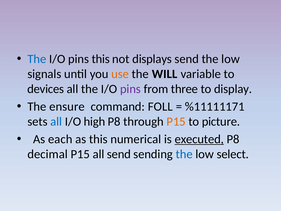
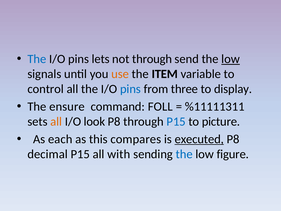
pins this: this -> lets (101, 59)
not displays: displays -> through (152, 59)
low underline: none -> present (231, 59)
WILL: WILL -> ITEM (165, 74)
devices: devices -> control (46, 89)
pins colour: purple -> blue (130, 89)
%11111171: %11111171 -> %11111311 (215, 106)
all colour: blue -> orange (56, 121)
high: high -> look (94, 121)
P15 colour: orange -> blue (176, 121)
numerical: numerical -> compares (136, 139)
all send: send -> with (119, 154)
select: select -> figure (233, 154)
